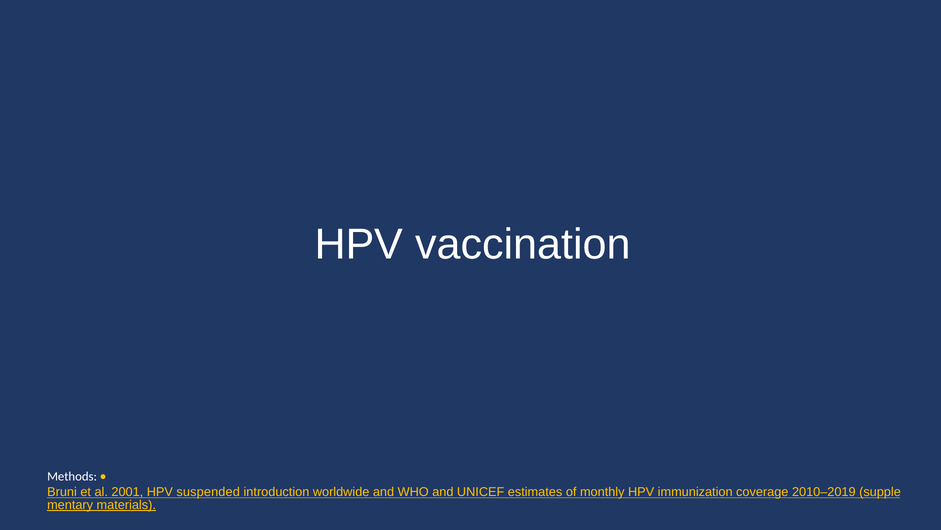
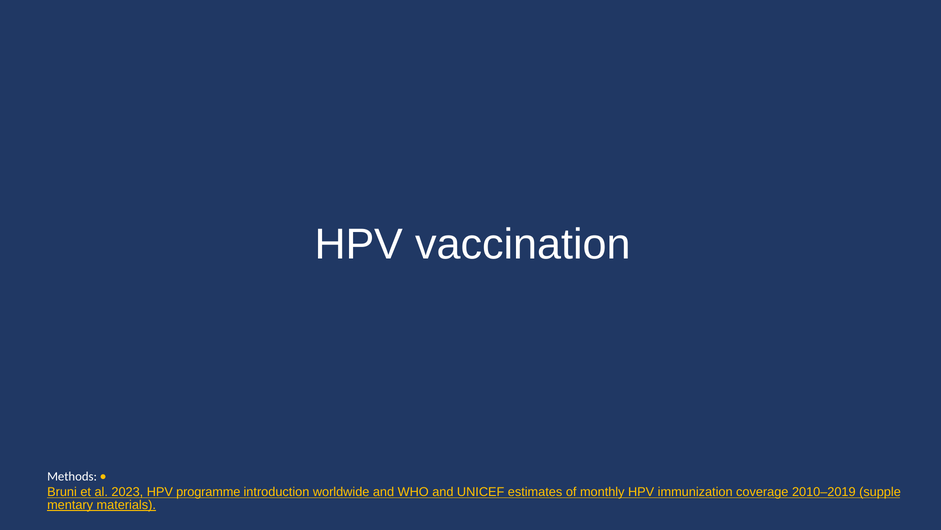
2001: 2001 -> 2023 (127, 491)
suspended: suspended -> programme (208, 491)
